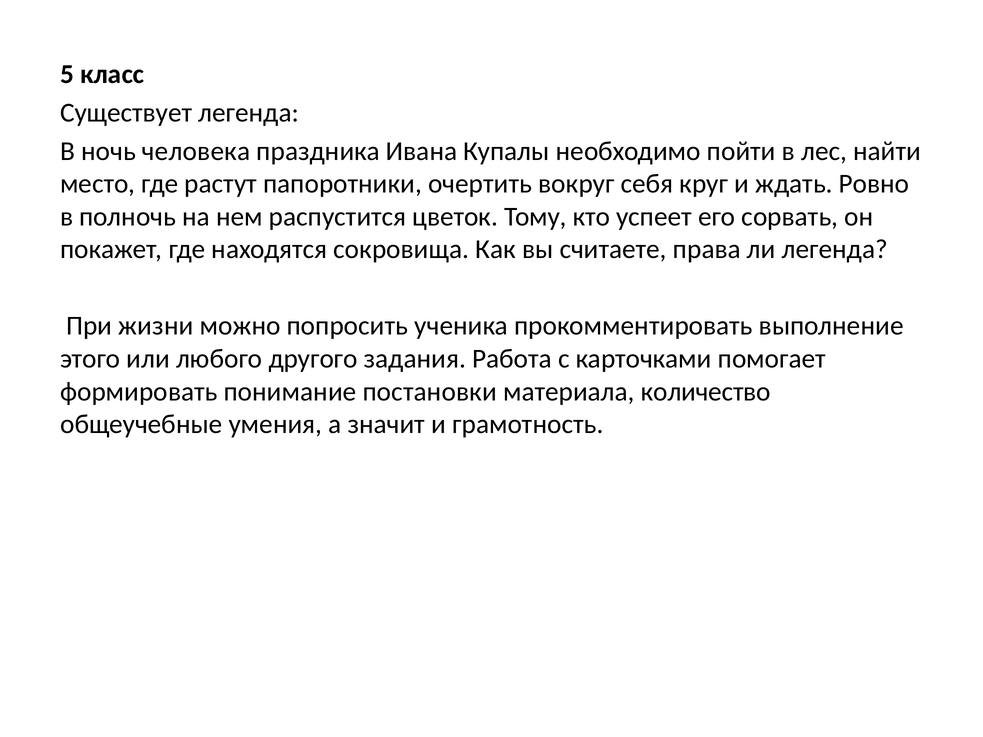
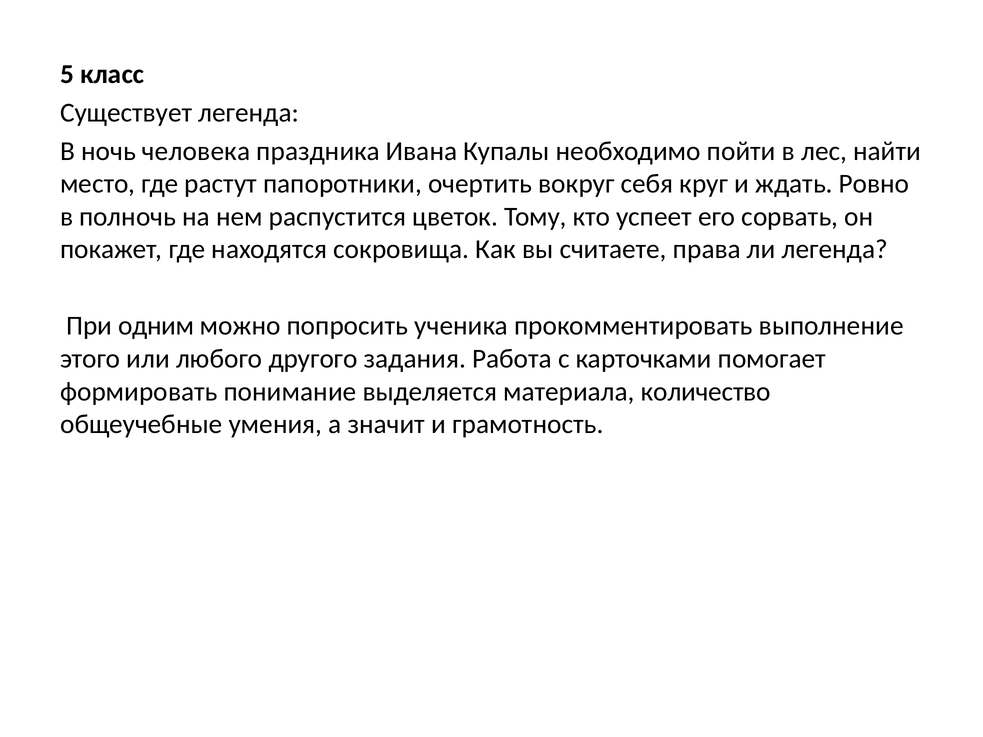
жизни: жизни -> одним (156, 326)
постановки: постановки -> выделяется (430, 392)
